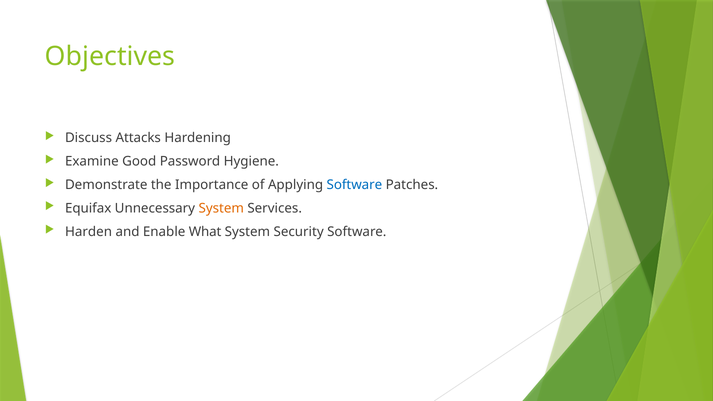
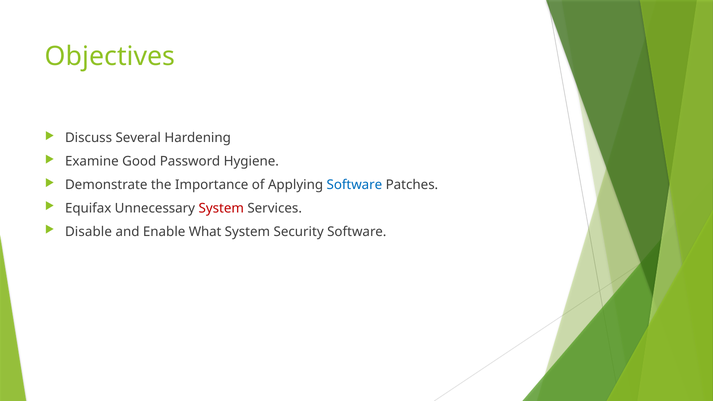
Attacks: Attacks -> Several (138, 138)
System colour: orange -> red (221, 208)
Harden: Harden -> Disable (88, 232)
